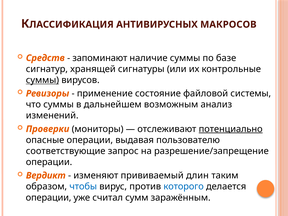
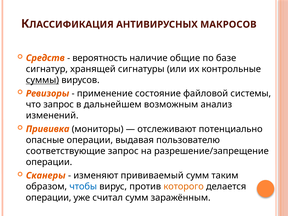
запоминают: запоминают -> вероятность (100, 58)
наличие суммы: суммы -> общие (185, 58)
что суммы: суммы -> запрос (59, 105)
Проверки: Проверки -> Прививка (48, 129)
потенциально underline: present -> none (231, 129)
Вердикт: Вердикт -> Сканеры (46, 176)
прививаемый длин: длин -> сумм (198, 176)
которого colour: blue -> orange (184, 187)
